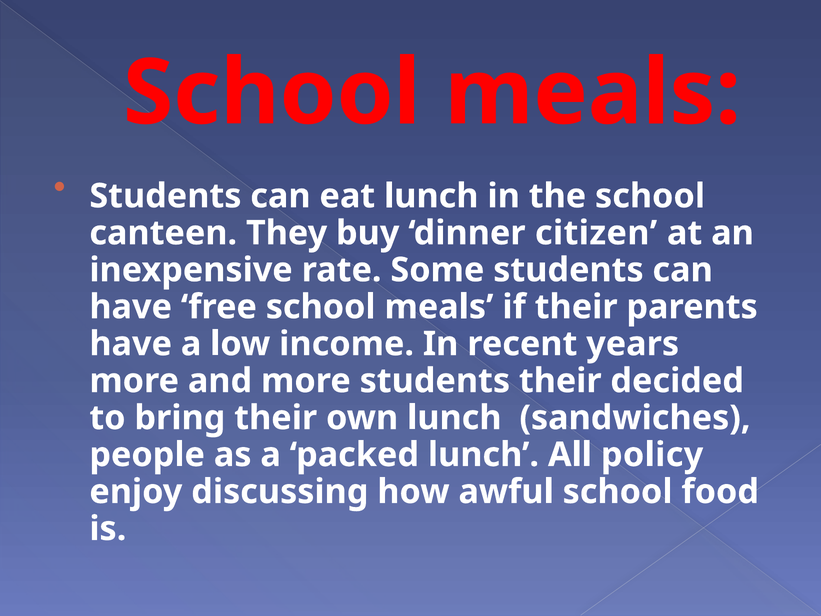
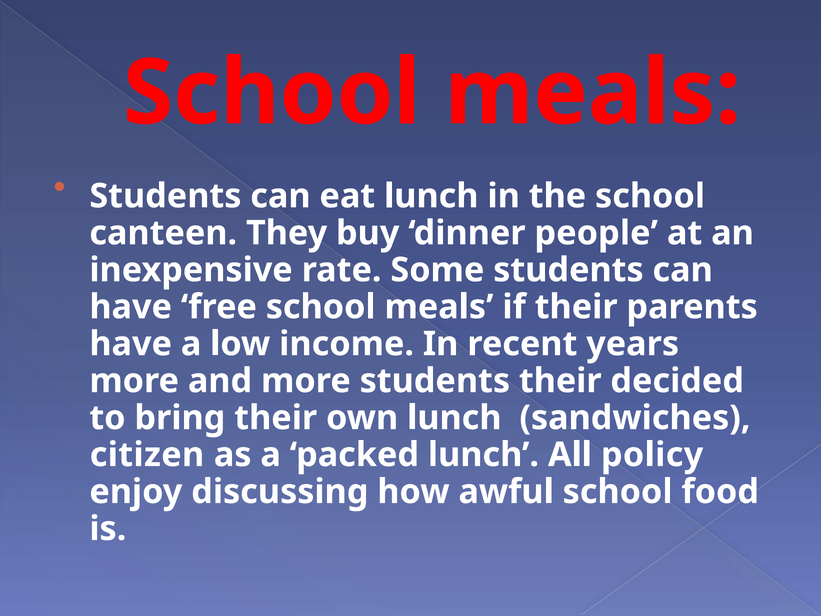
citizen: citizen -> people (596, 233)
people: people -> citizen (147, 455)
